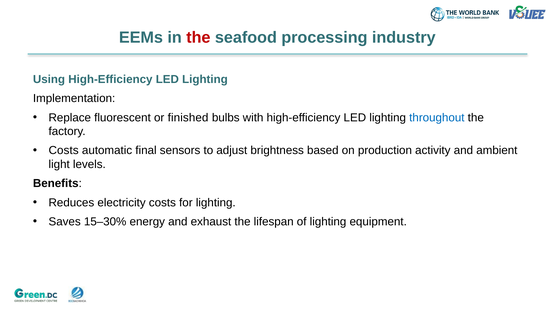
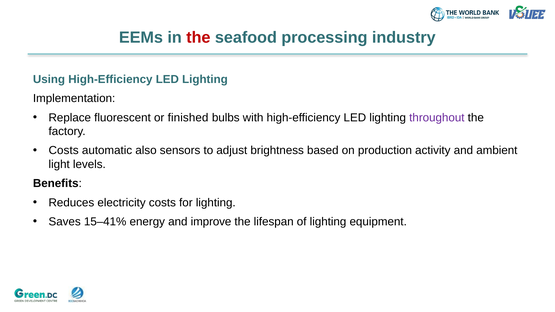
throughout colour: blue -> purple (437, 118)
final: final -> also (146, 151)
15–30%: 15–30% -> 15–41% (105, 222)
exhaust: exhaust -> improve (211, 222)
